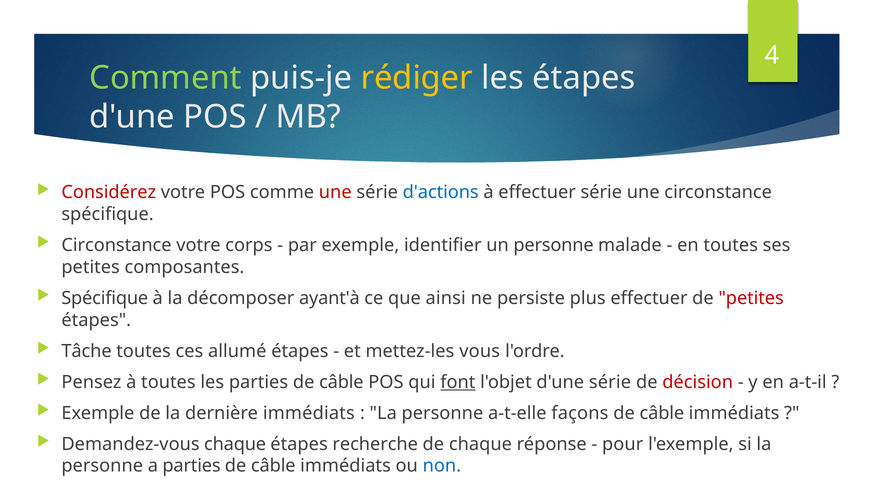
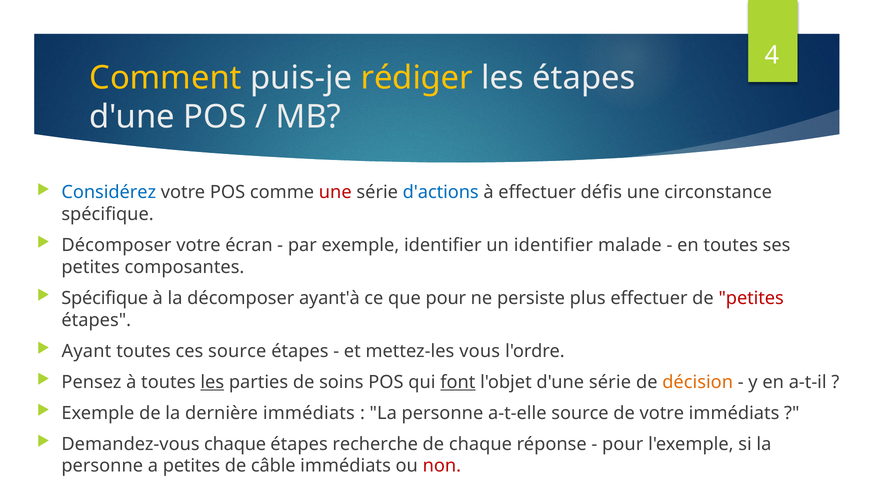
Comment colour: light green -> yellow (165, 78)
Considérez colour: red -> blue (109, 192)
effectuer série: série -> défis (601, 192)
Circonstance: Circonstance -> Décomposer (116, 245)
corps: corps -> écran (249, 245)
un personne: personne -> identifier (553, 245)
que ainsi: ainsi -> pour (446, 298)
Tâche: Tâche -> Ayant (86, 351)
ces allumé: allumé -> source (237, 351)
les underline: none -> present (212, 382)
câble: câble -> soins (341, 382)
décision colour: red -> orange (698, 382)
a-t-elle façons: façons -> source (580, 413)
câble: câble -> votre (662, 413)
a parties: parties -> petites (192, 466)
non colour: blue -> red (442, 466)
